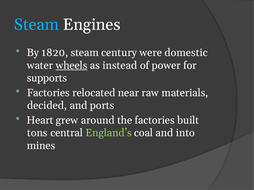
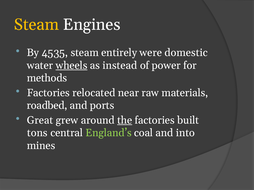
Steam colour: light blue -> yellow (36, 25)
1820: 1820 -> 4535 (55, 53)
century: century -> entirely (119, 53)
supports: supports -> methods (47, 78)
decided: decided -> roadbed (47, 106)
Heart: Heart -> Great (40, 121)
the underline: none -> present (125, 121)
